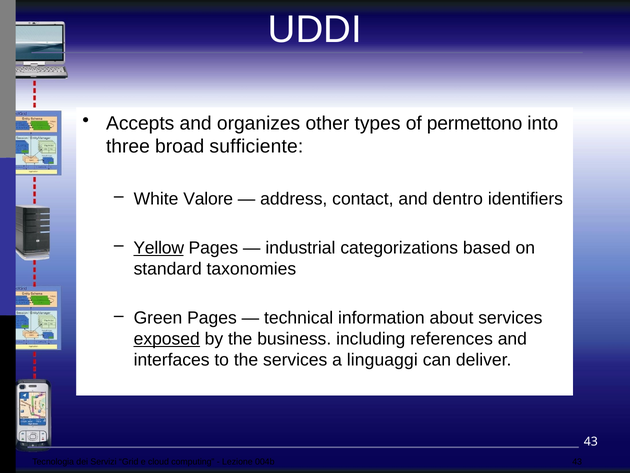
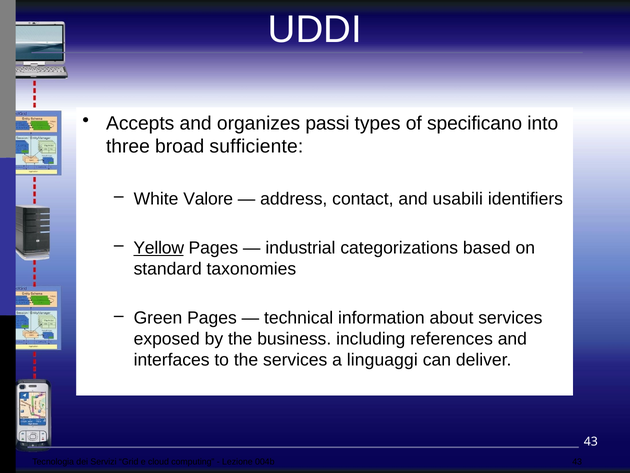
other: other -> passi (328, 123)
permettono: permettono -> specificano (475, 123)
dentro: dentro -> usabili (458, 199)
exposed underline: present -> none (167, 339)
